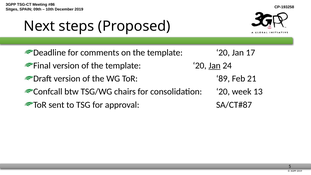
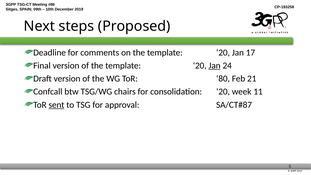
89: 89 -> 80 (223, 79)
13: 13 -> 11 (258, 92)
sent underline: none -> present (56, 105)
